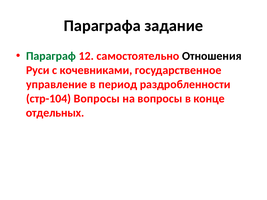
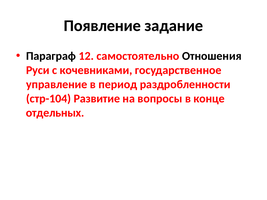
Параграфа: Параграфа -> Появление (102, 26)
Параграф colour: green -> black (51, 56)
стр-104 Вопросы: Вопросы -> Развитие (97, 99)
